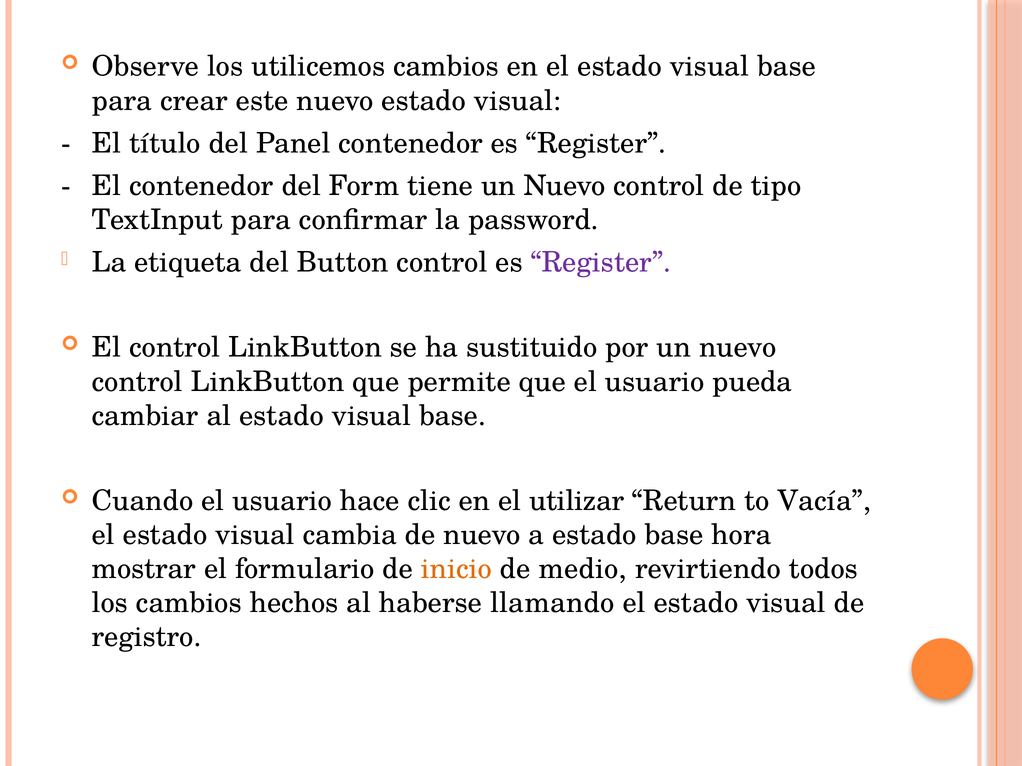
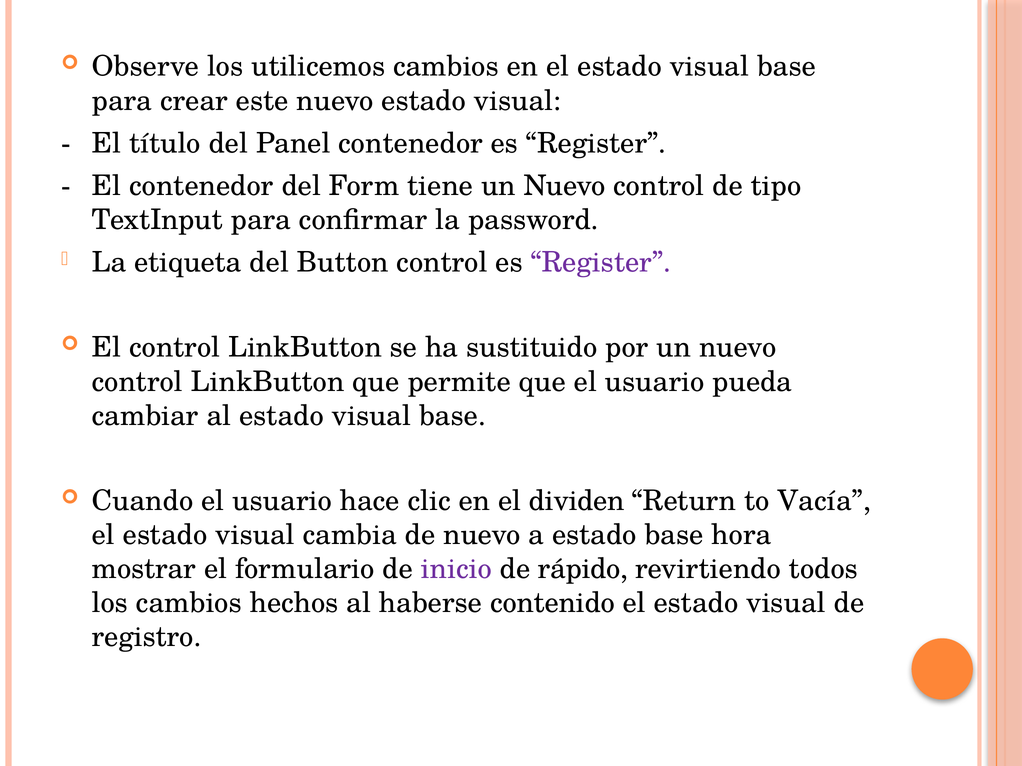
utilizar: utilizar -> dividen (577, 501)
inicio colour: orange -> purple (456, 569)
medio: medio -> rápido (583, 569)
llamando: llamando -> contenido (553, 603)
